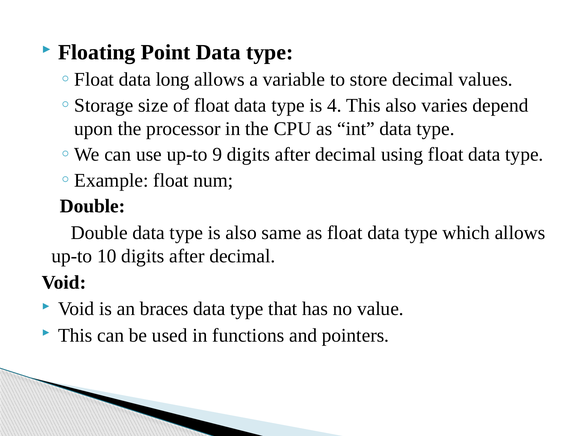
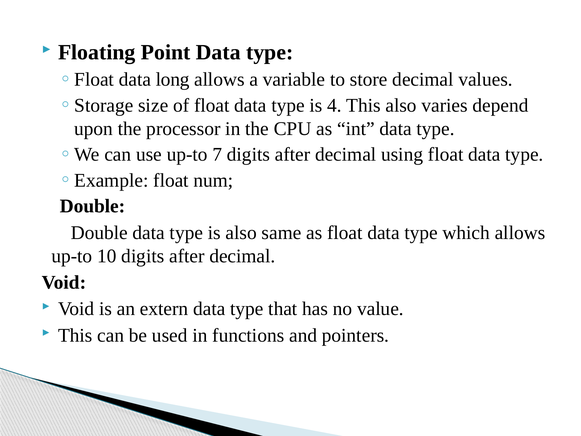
9: 9 -> 7 (217, 154)
braces: braces -> extern (164, 309)
